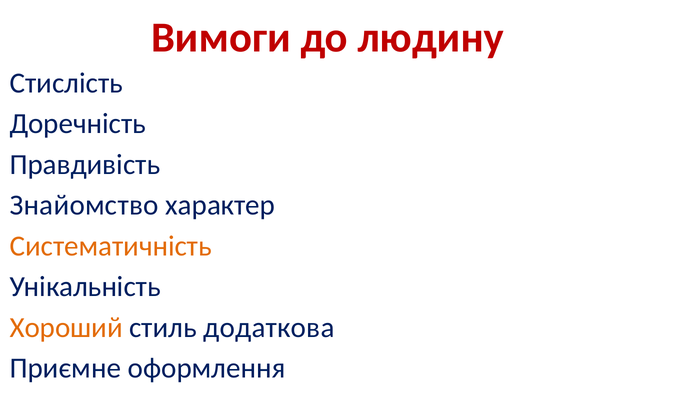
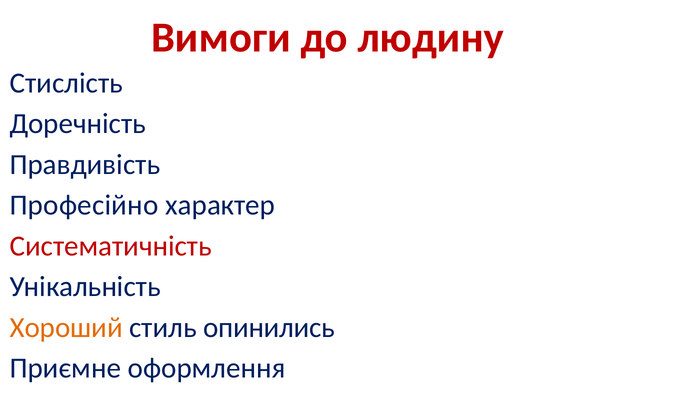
Знайомство: Знайомство -> Професійно (84, 205)
Систематичність colour: orange -> red (111, 246)
додаткова: додаткова -> опинились (269, 327)
